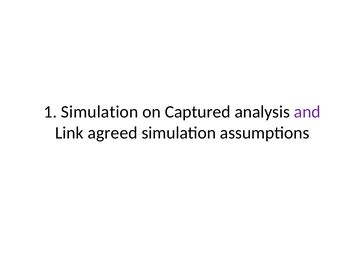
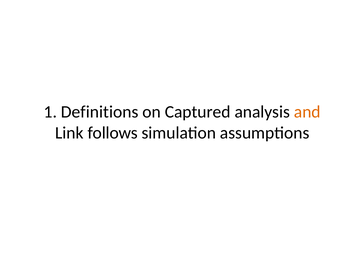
1 Simulation: Simulation -> Definitions (100, 112)
and colour: purple -> orange (307, 112)
agreed: agreed -> follows (113, 133)
